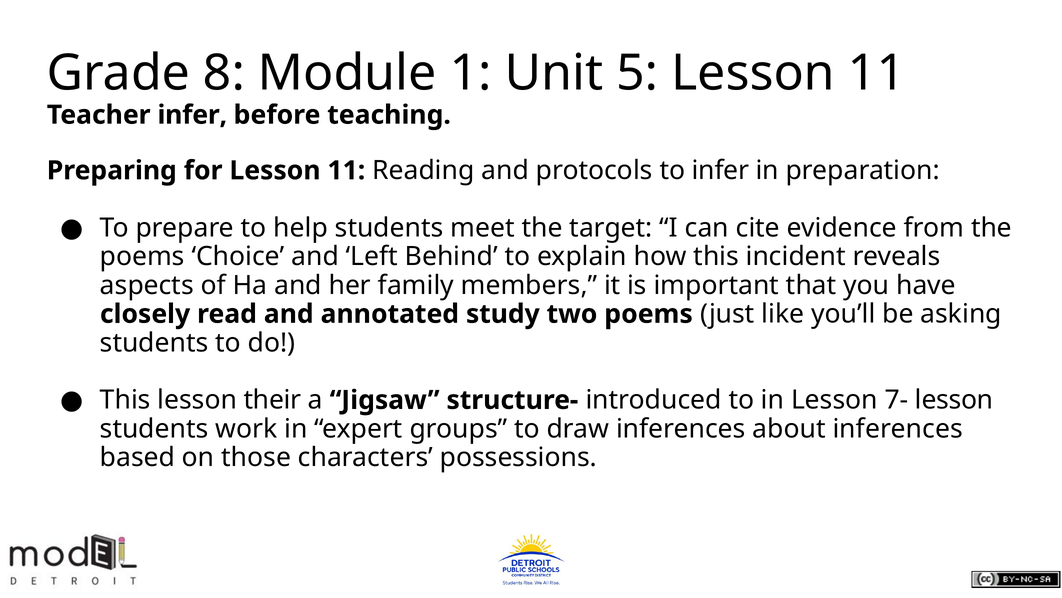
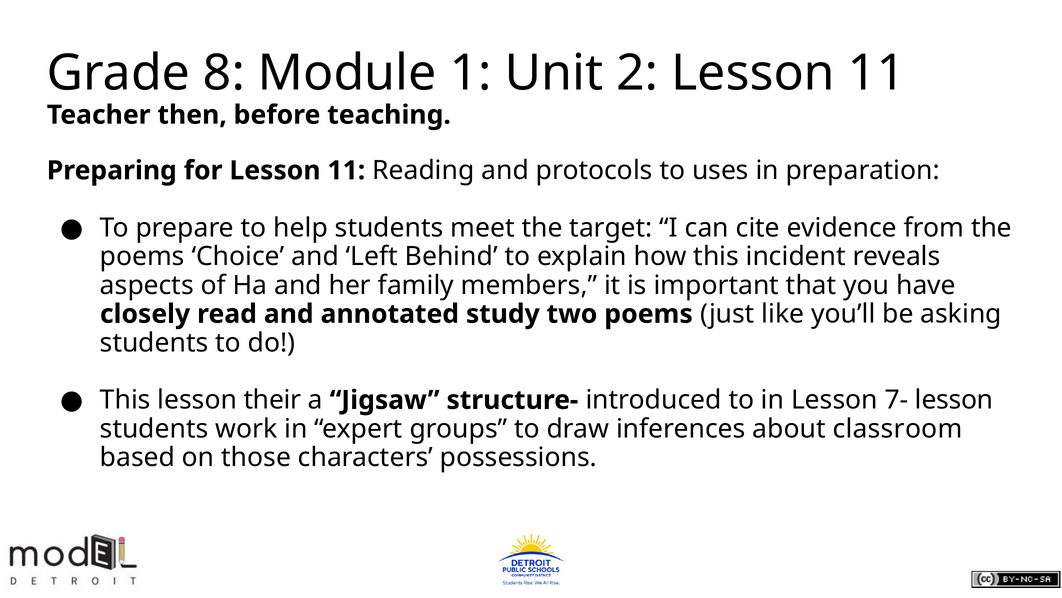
5: 5 -> 2 (637, 73)
Teacher infer: infer -> then (192, 115)
to infer: infer -> uses (720, 170)
about inferences: inferences -> classroom (898, 428)
